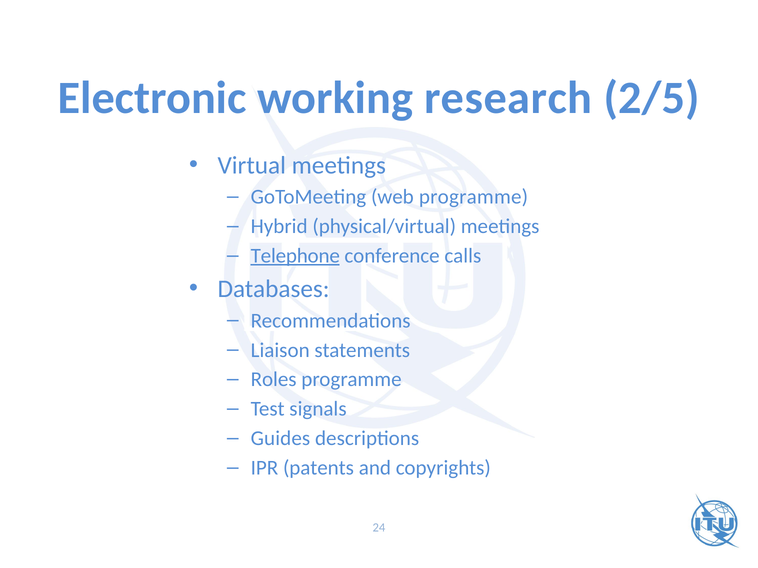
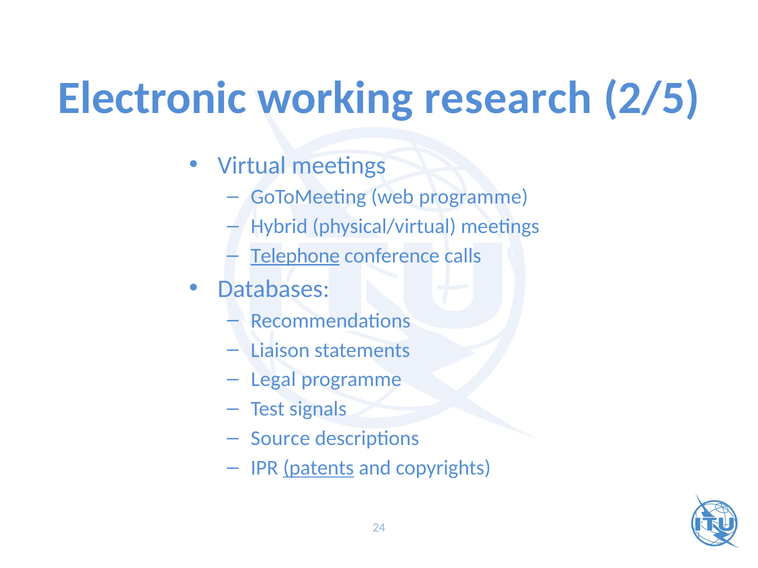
Roles: Roles -> Legal (273, 380)
Guides: Guides -> Source (280, 439)
patents underline: none -> present (318, 468)
